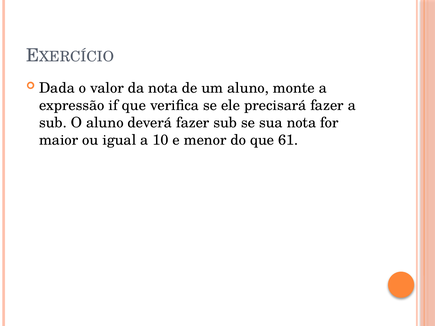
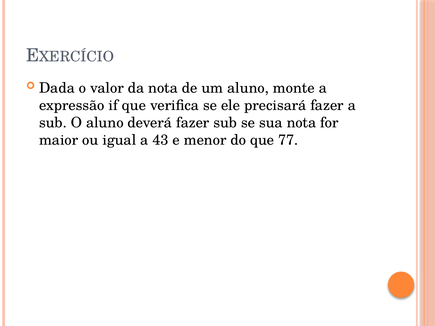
10: 10 -> 43 (160, 140)
61: 61 -> 77 (288, 140)
